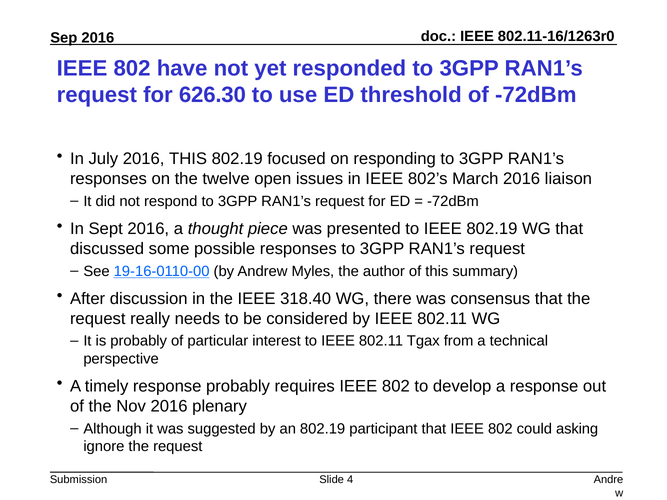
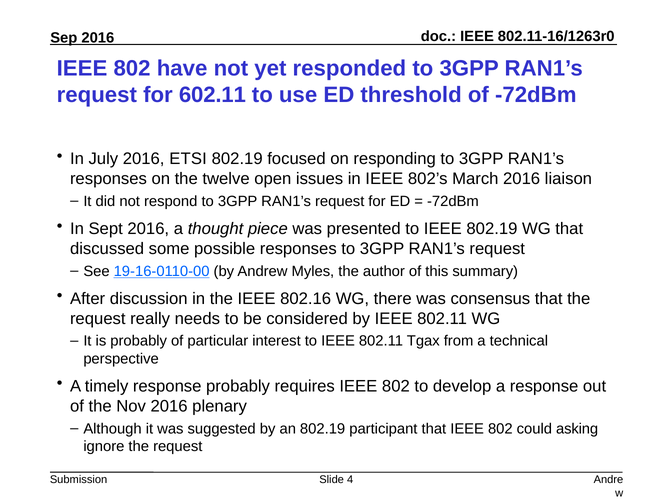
626.30: 626.30 -> 602.11 (212, 95)
2016 THIS: THIS -> ETSI (188, 159)
318.40: 318.40 -> 802.16 (306, 299)
